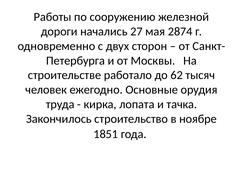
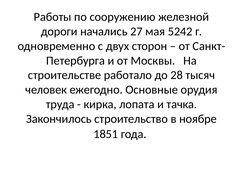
2874: 2874 -> 5242 (180, 32)
62: 62 -> 28 (177, 75)
